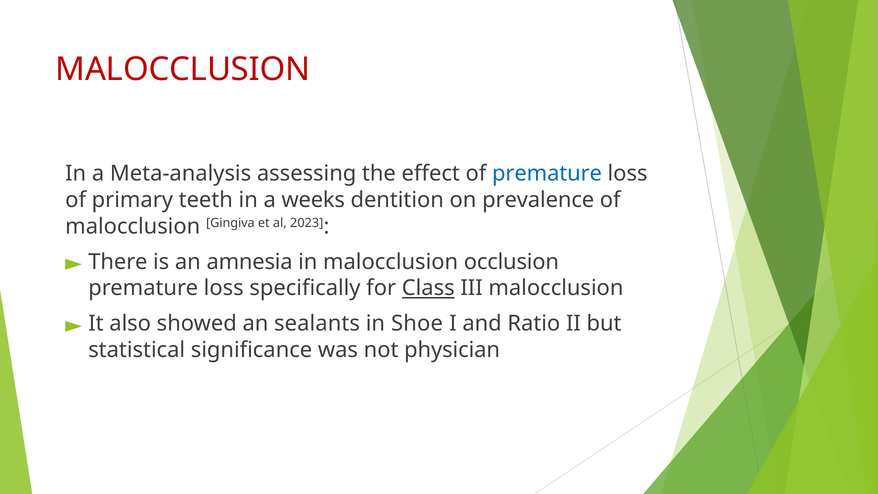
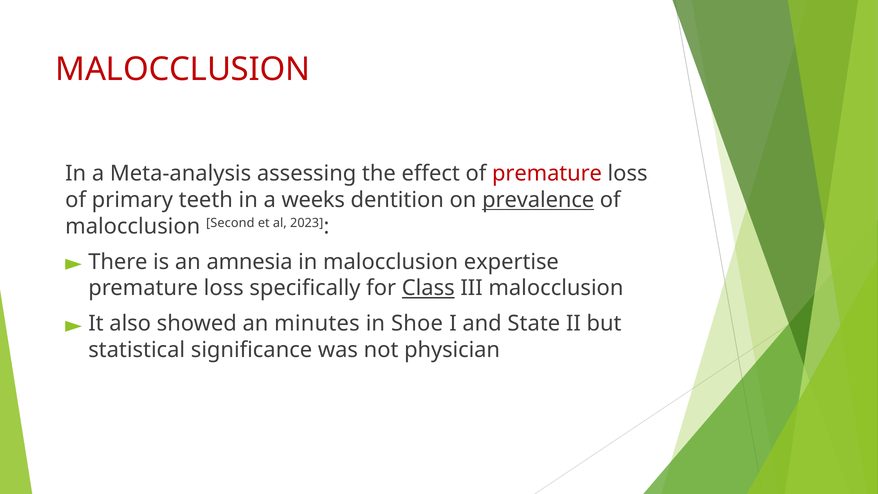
premature colour: blue -> red (547, 174)
prevalence underline: none -> present (538, 200)
Gingiva: Gingiva -> Second (230, 223)
occlusion: occlusion -> expertise (511, 262)
sealants: sealants -> minutes (317, 324)
Ratio: Ratio -> State (534, 324)
